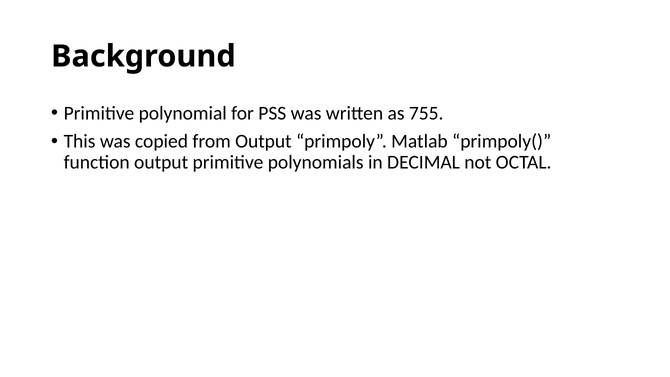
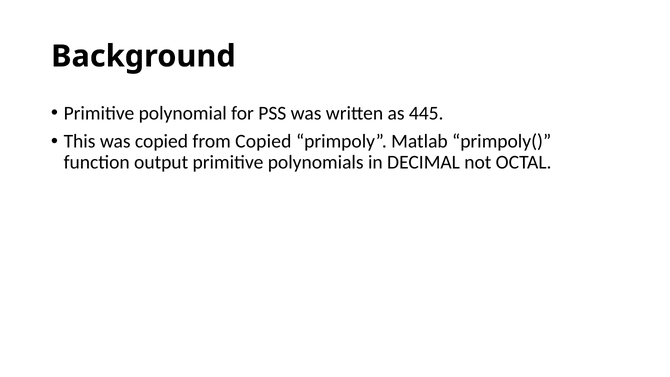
755: 755 -> 445 (426, 113)
from Output: Output -> Copied (263, 141)
